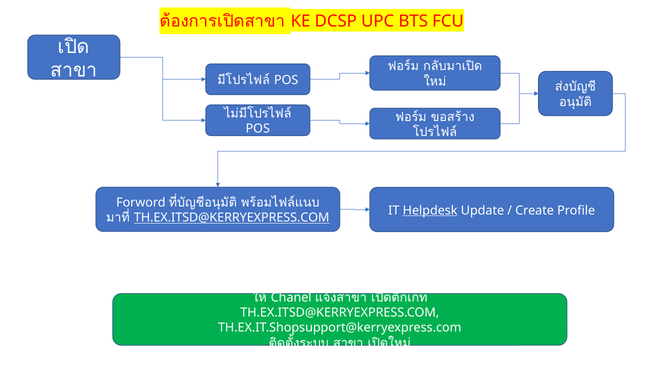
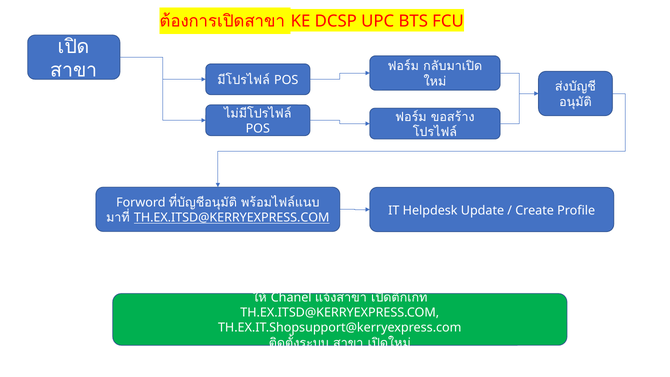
Helpdesk underline: present -> none (430, 210)
